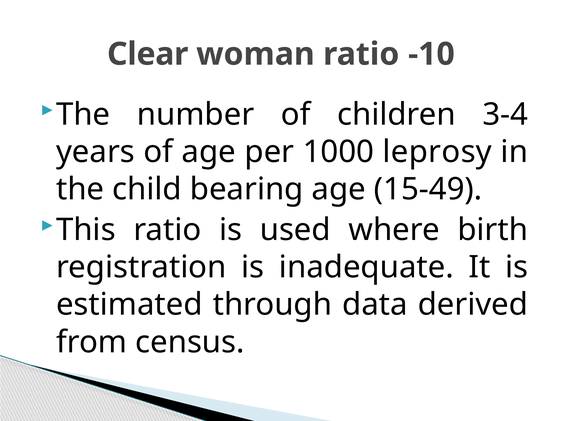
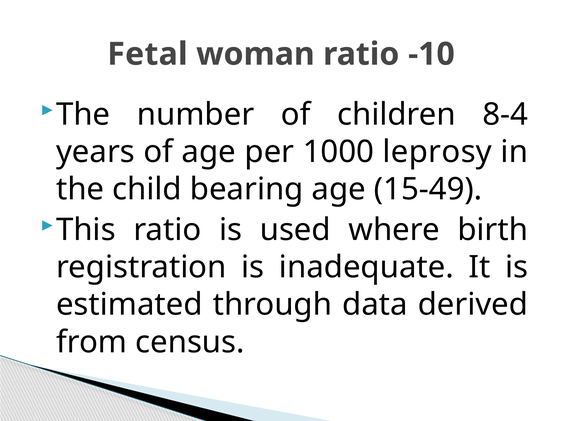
Clear: Clear -> Fetal (147, 54)
3-4: 3-4 -> 8-4 (505, 115)
